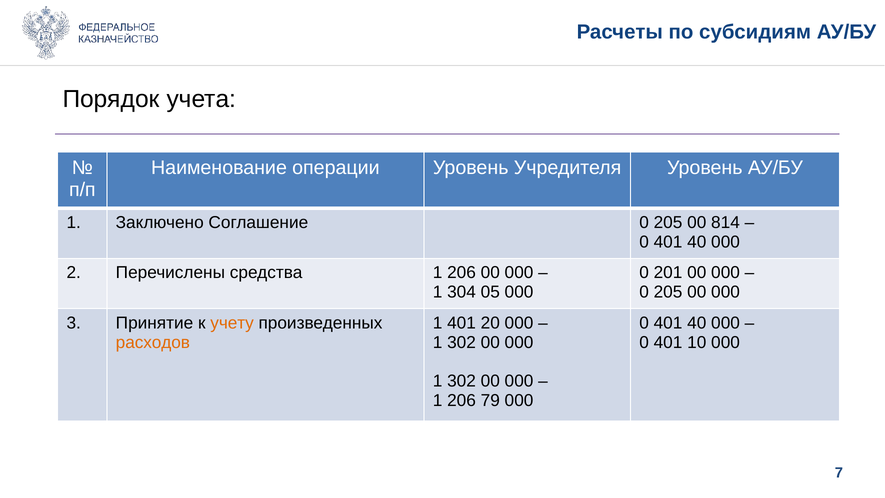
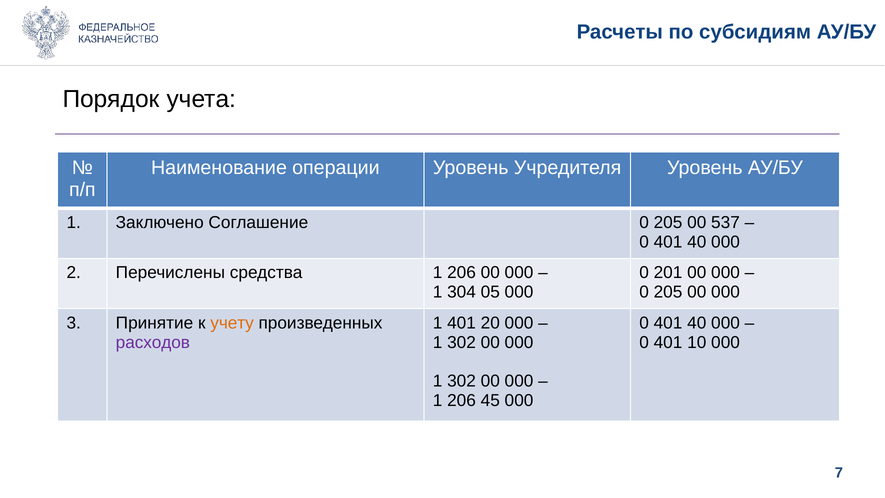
814: 814 -> 537 (725, 223)
расходов colour: orange -> purple (153, 342)
79: 79 -> 45 (490, 400)
